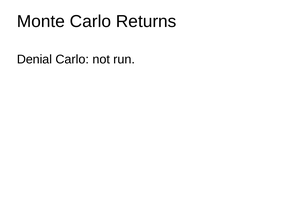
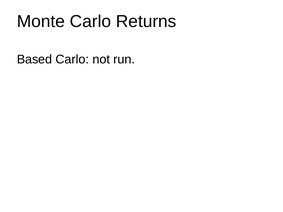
Denial: Denial -> Based (34, 59)
